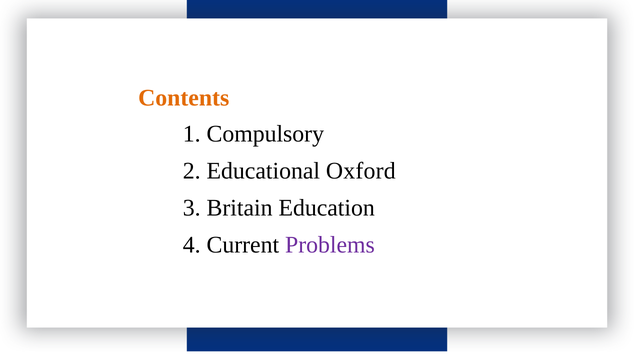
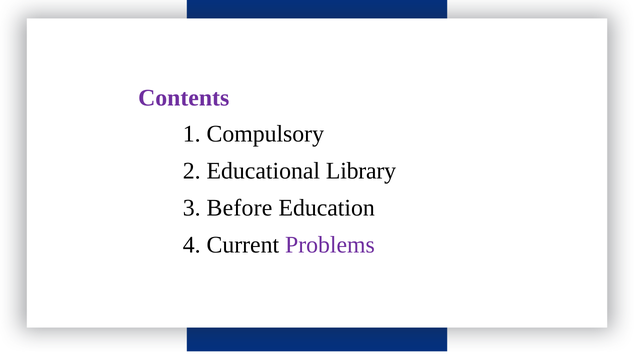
Contents colour: orange -> purple (184, 98)
Oxford: Oxford -> Library (361, 171)
Britain: Britain -> Before (239, 208)
